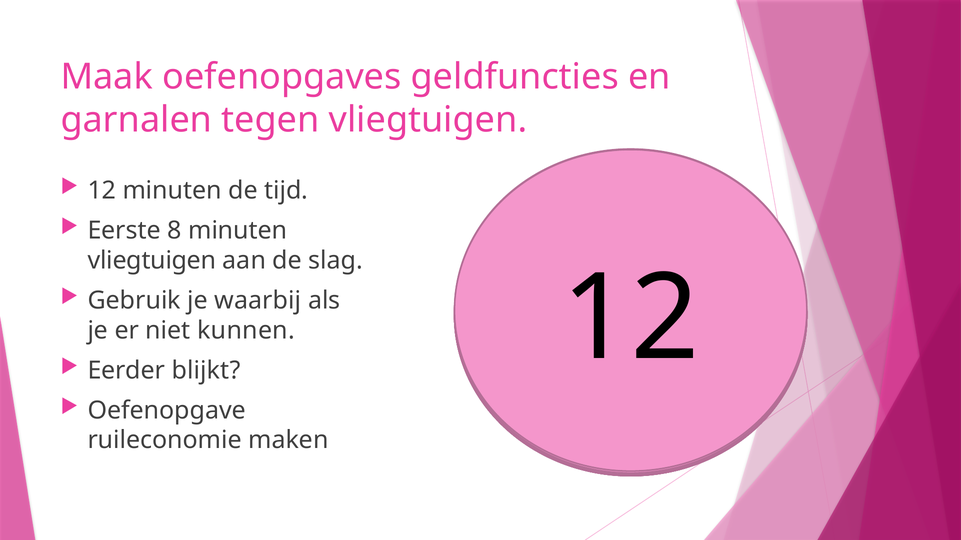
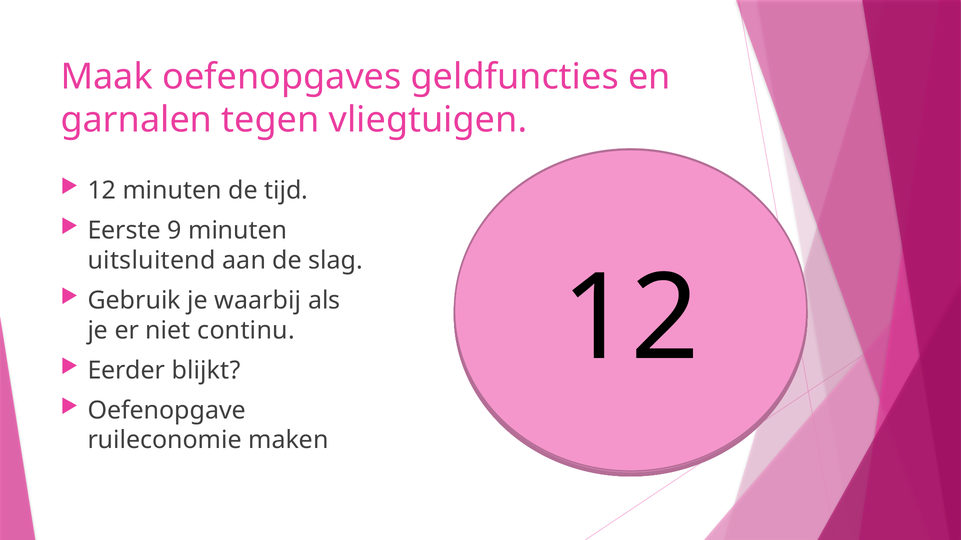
8: 8 -> 9 (175, 231)
vliegtuigen: vliegtuigen -> uitsluitend (152, 261)
kunnen: kunnen -> continu (246, 331)
